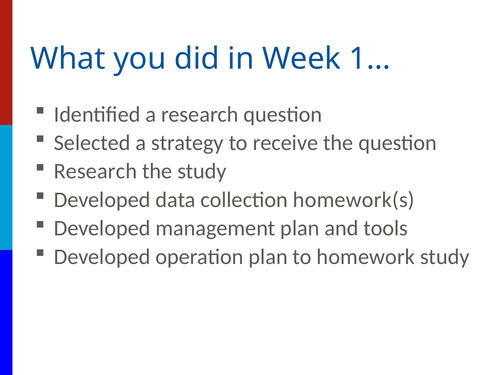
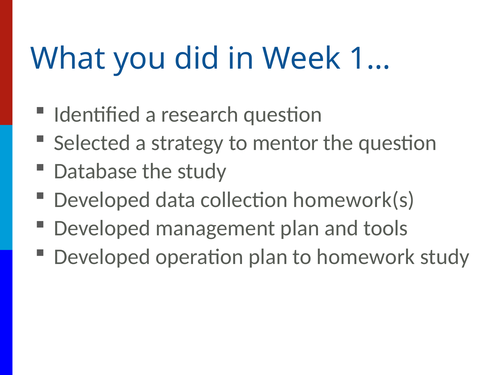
receive: receive -> mentor (286, 143)
Research: Research -> Database (96, 171)
